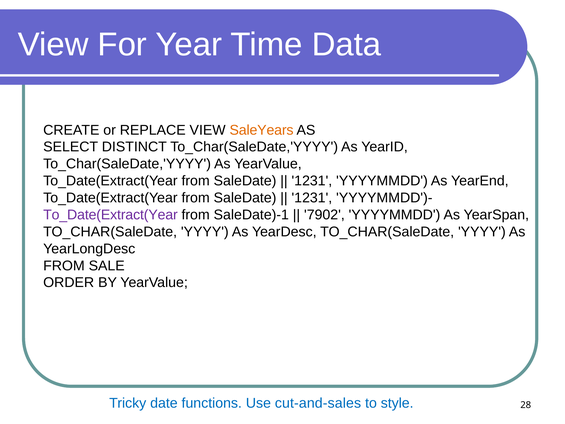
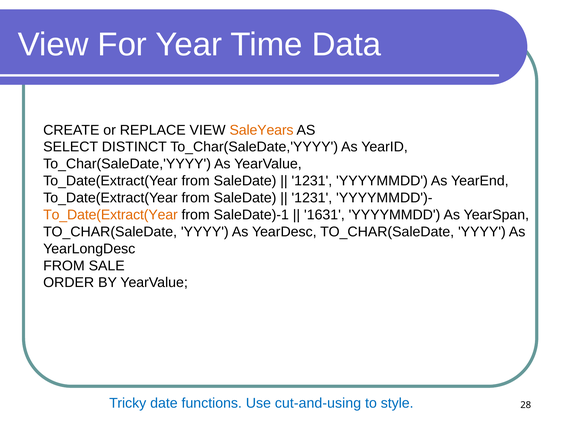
To_Date(Extract(Year colour: purple -> orange (110, 215)
7902: 7902 -> 1631 (324, 215)
cut-and-sales: cut-and-sales -> cut-and-using (318, 403)
